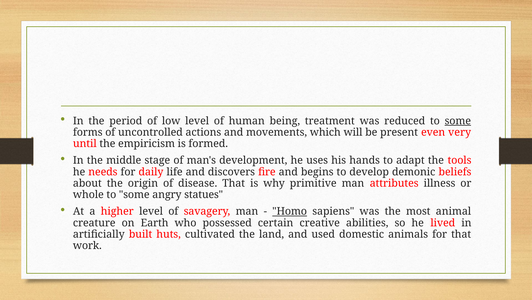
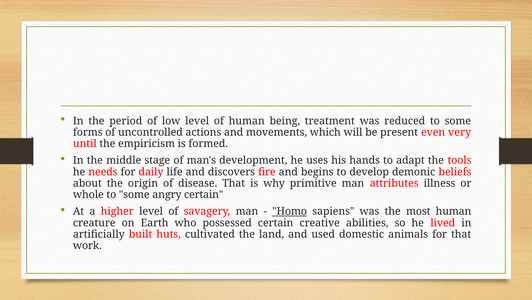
some underline: present -> none (458, 121)
angry statues: statues -> certain (204, 194)
most animal: animal -> human (454, 211)
